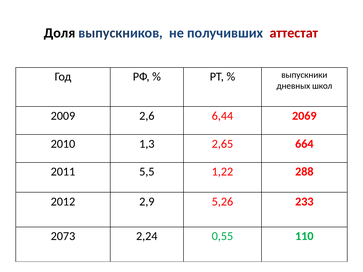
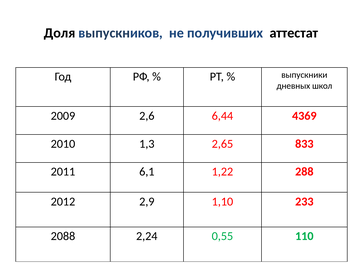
аттестат colour: red -> black (294, 33)
2069: 2069 -> 4369 (304, 116)
664: 664 -> 833 (304, 144)
5,5: 5,5 -> 6,1 (147, 172)
5,26: 5,26 -> 1,10 (222, 202)
2073: 2073 -> 2088 (63, 236)
